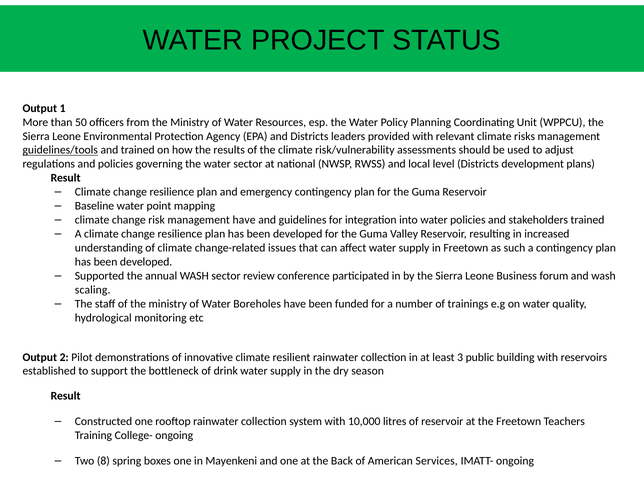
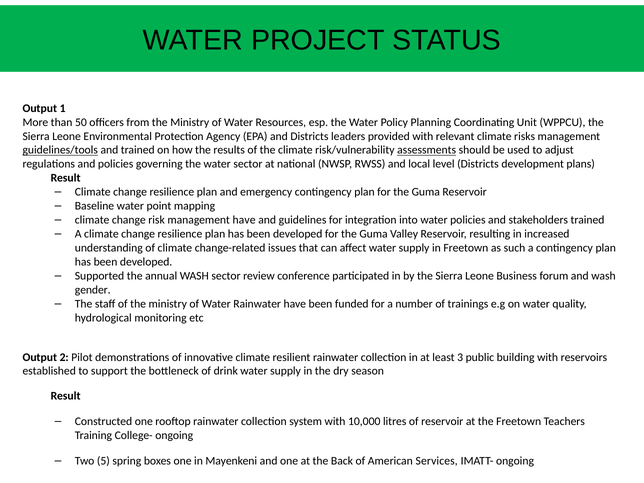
assessments underline: none -> present (427, 150)
scaling: scaling -> gender (93, 290)
Water Boreholes: Boreholes -> Rainwater (257, 304)
8: 8 -> 5 (103, 461)
